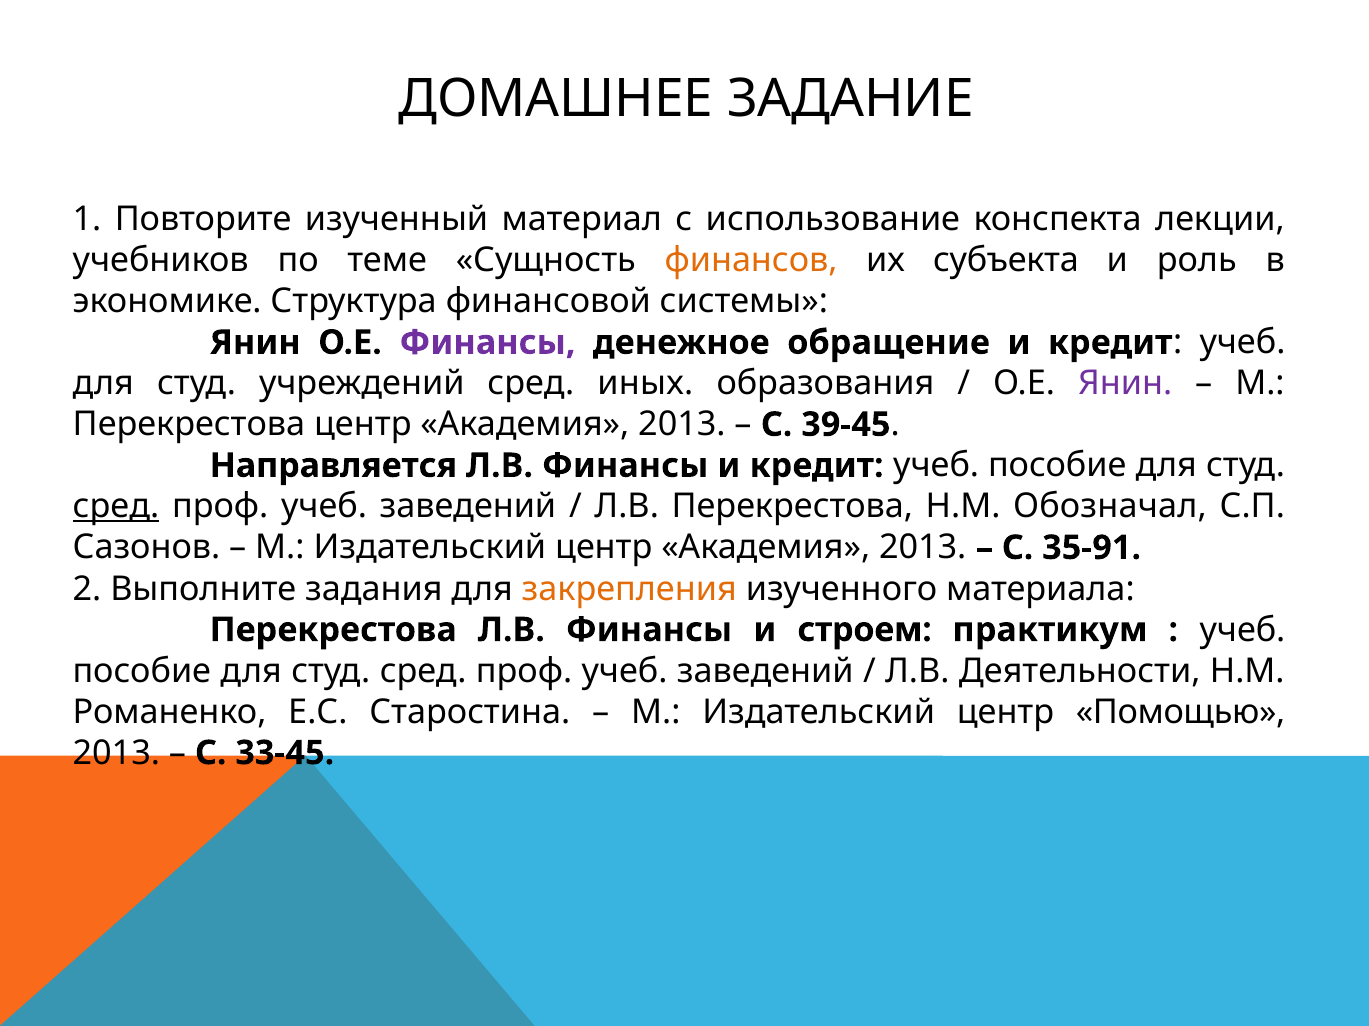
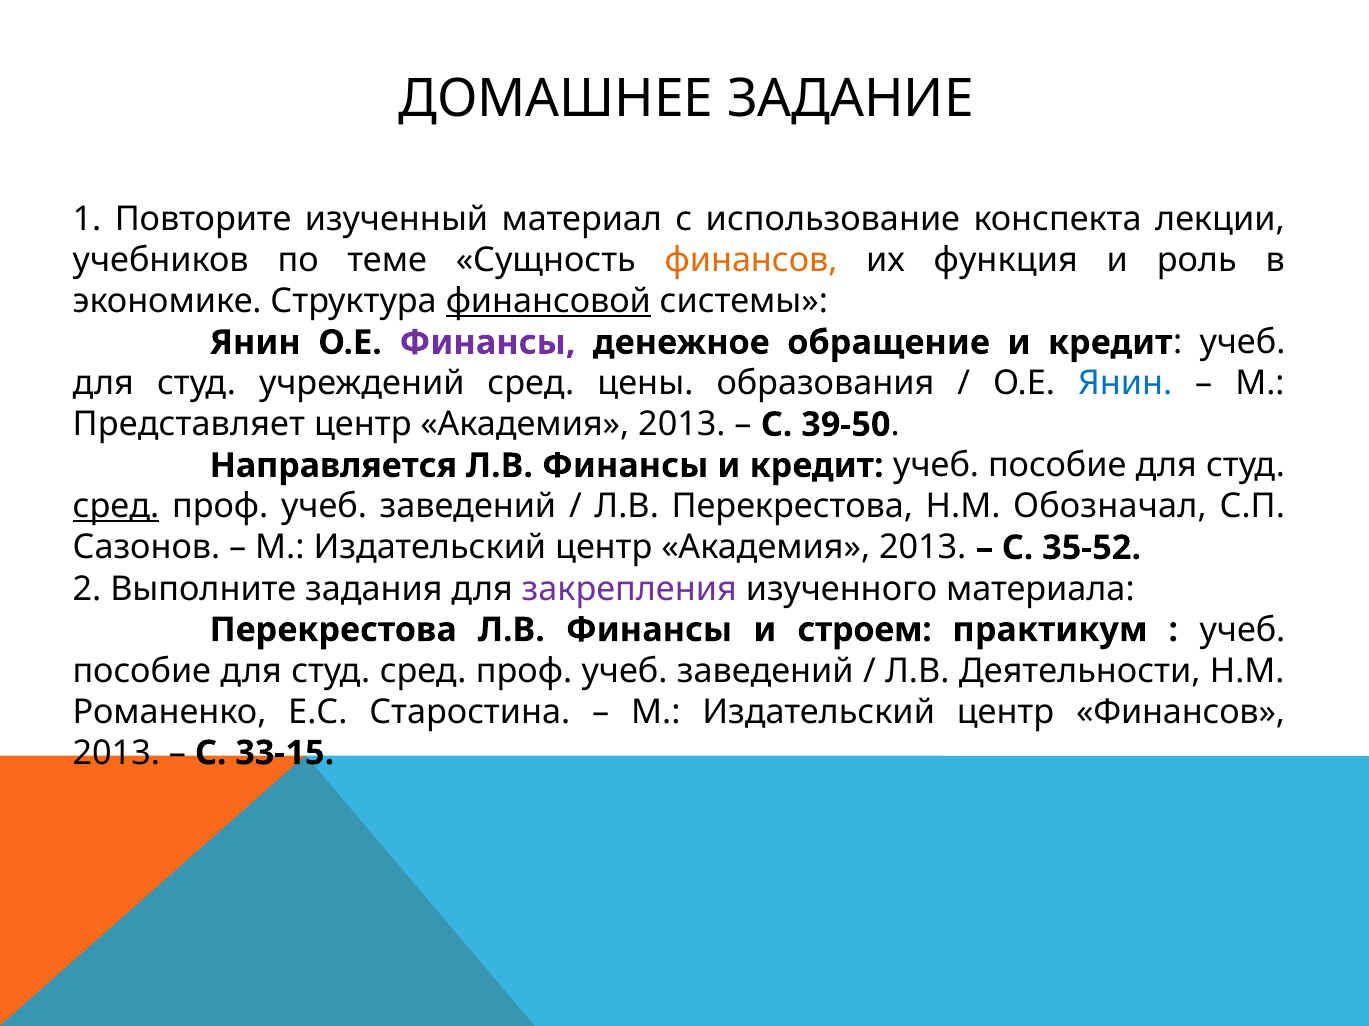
субъекта: субъекта -> функция (1006, 261)
финансовой underline: none -> present (548, 302)
иных: иных -> цены (645, 384)
Янин colour: purple -> blue (1125, 384)
Перекрестова: Перекрестова -> Представляет (189, 425)
39-45: 39-45 -> 39-50 (846, 425)
35-91: 35-91 -> 35-52 (1092, 548)
закрепления colour: orange -> purple (629, 589)
центр Помощью: Помощью -> Финансов (1181, 712)
33-45: 33-45 -> 33-15 (285, 753)
